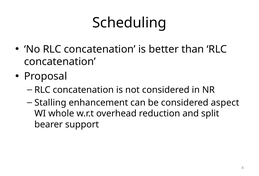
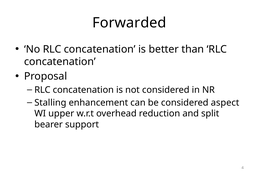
Scheduling: Scheduling -> Forwarded (129, 23)
whole: whole -> upper (61, 114)
